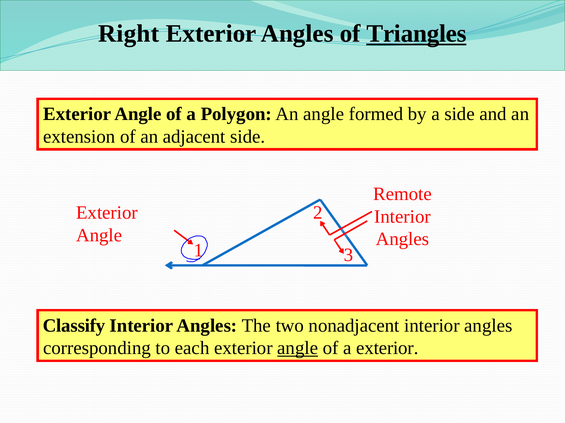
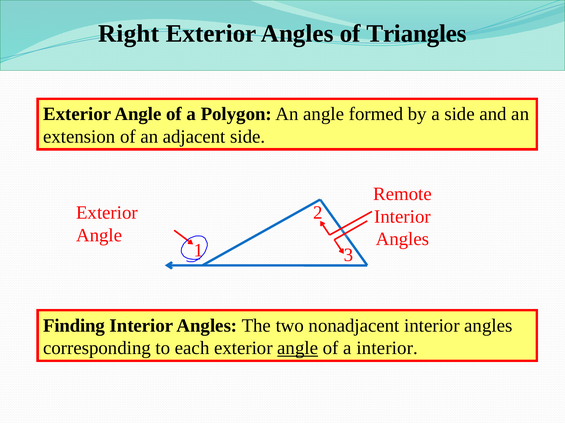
Triangles underline: present -> none (417, 34)
Classify: Classify -> Finding (74, 326)
a exterior: exterior -> interior (387, 349)
